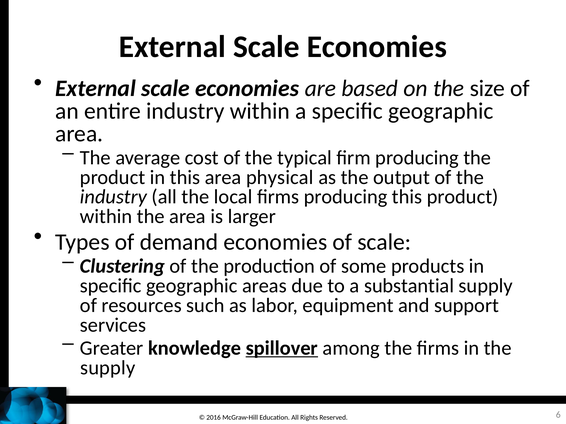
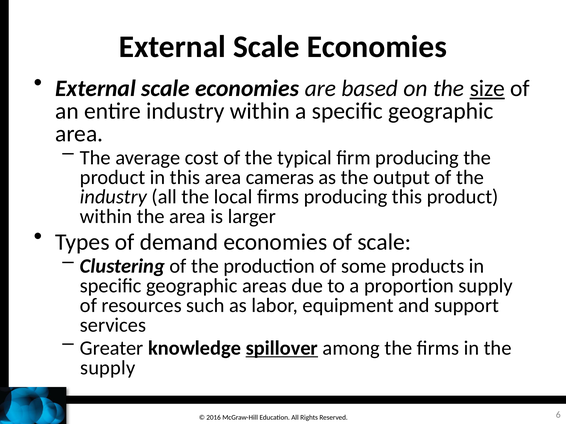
size underline: none -> present (487, 88)
physical: physical -> cameras (280, 177)
substantial: substantial -> proportion (409, 286)
